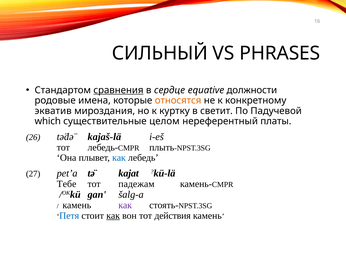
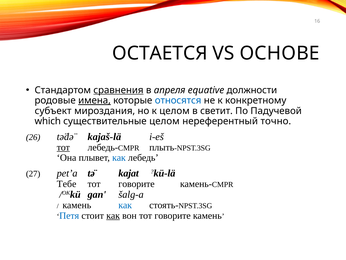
СИЛЬНЫЙ: СИЛЬНЫЙ -> ОСТАЕТСЯ (160, 53)
PHRASES: PHRASES -> ОСНОВЕ (280, 53)
сердце: сердце -> апреля (170, 90)
имена underline: none -> present (94, 100)
относятся colour: orange -> blue (178, 100)
экватив: экватив -> субъект (53, 111)
к куртку: куртку -> целом (175, 111)
платы: платы -> точно (276, 121)
тот underline: none -> present (63, 147)
падежам: падежам -> говорите (137, 184)
как colour: purple -> blue (125, 205)
вон тот действия: действия -> говорите (173, 215)
